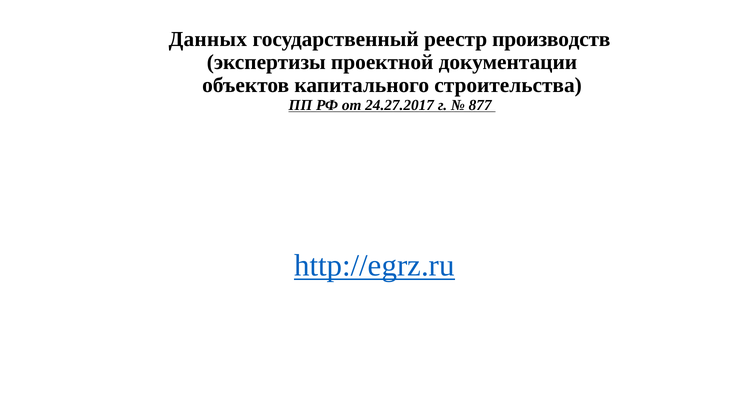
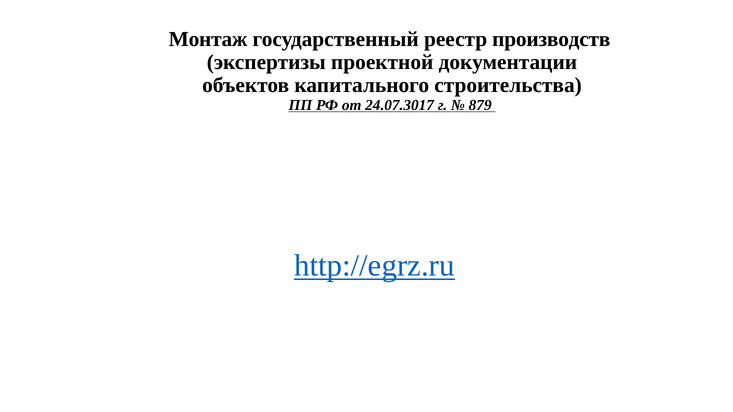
Данных: Данных -> Монтаж (208, 39)
24.27.2017: 24.27.2017 -> 24.07.3017 (400, 105)
877: 877 -> 879 (480, 105)
